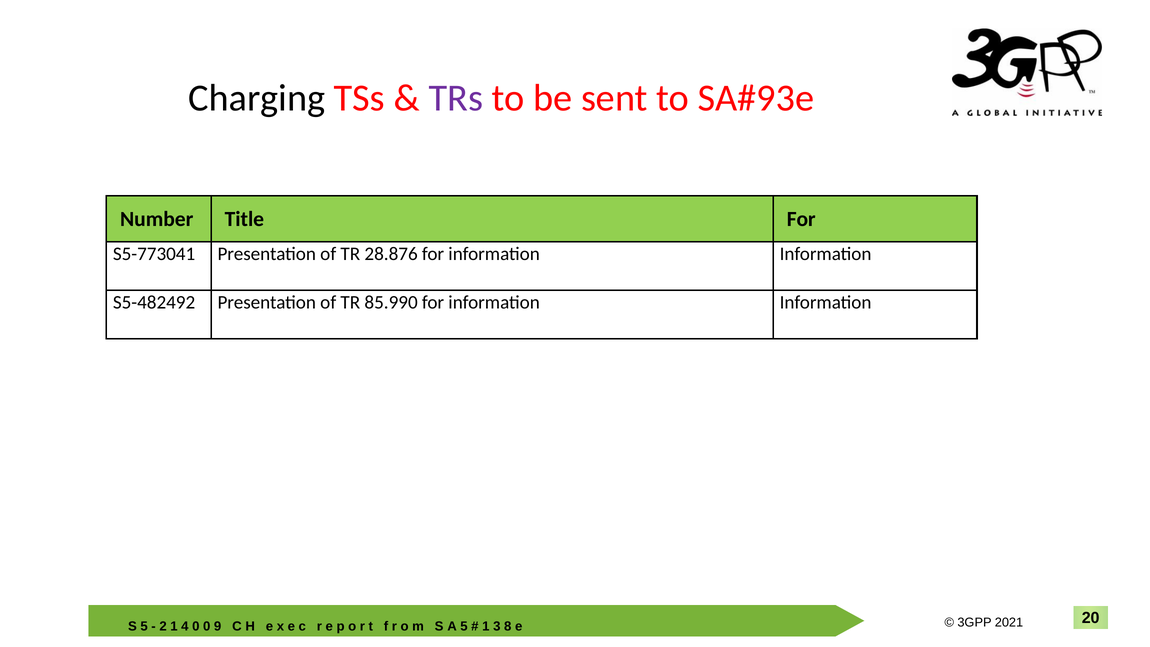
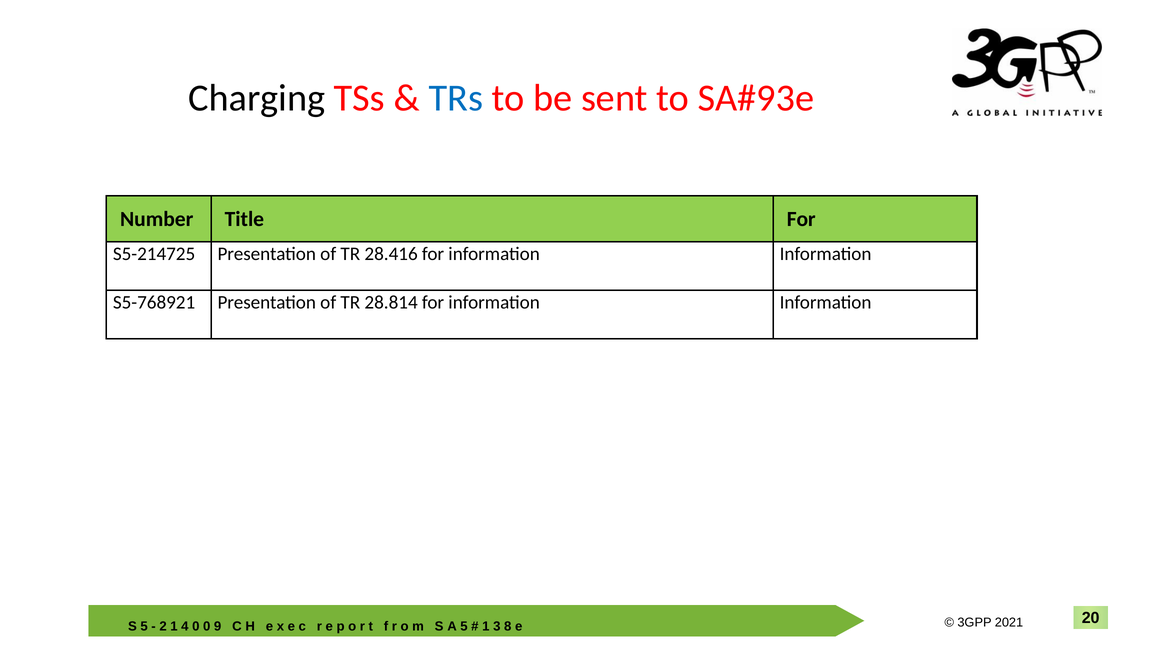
TRs colour: purple -> blue (456, 98)
S5-773041: S5-773041 -> S5-214725 (154, 254)
28.876: 28.876 -> 28.416 (391, 254)
S5-482492: S5-482492 -> S5-768921 (154, 302)
85.990: 85.990 -> 28.814 (391, 302)
